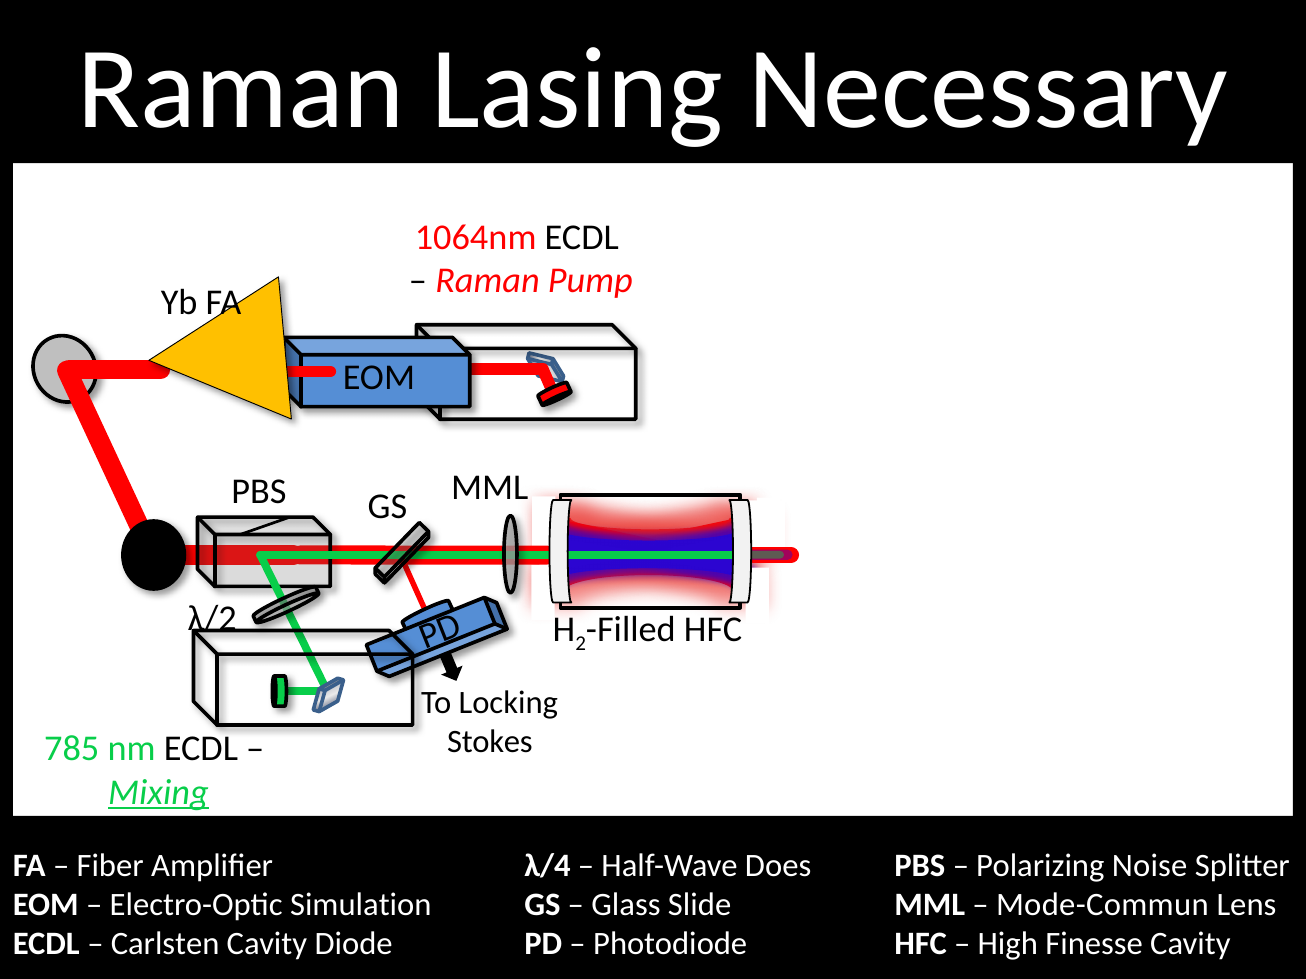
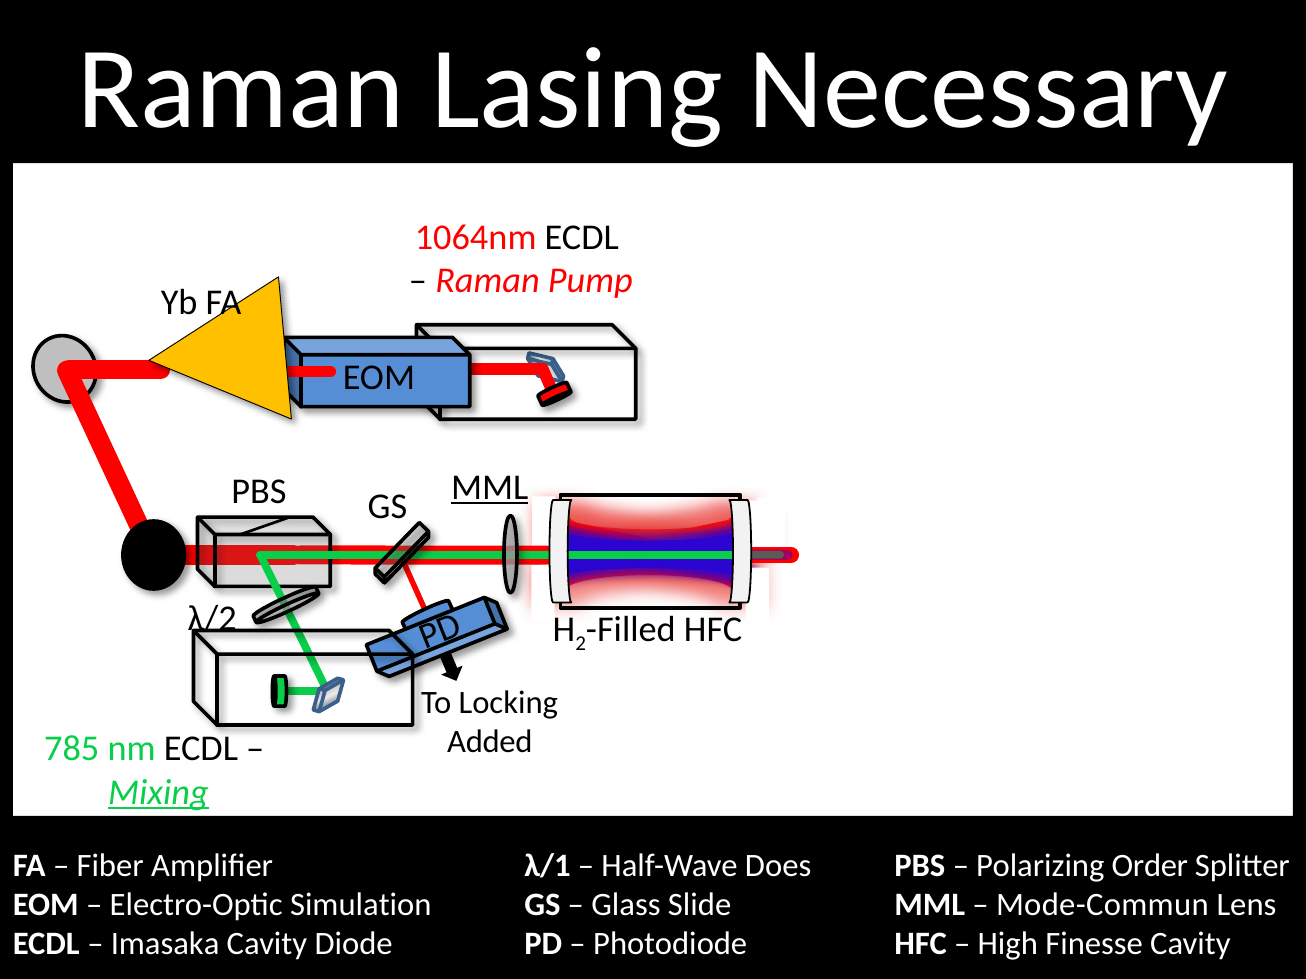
MML underline: none -> present (490, 488)
Stokes: Stokes -> Added (490, 742)
λ/4: λ/4 -> λ/1 (548, 866)
Noise: Noise -> Order (1150, 866)
Carlsten: Carlsten -> Imasaka (165, 945)
